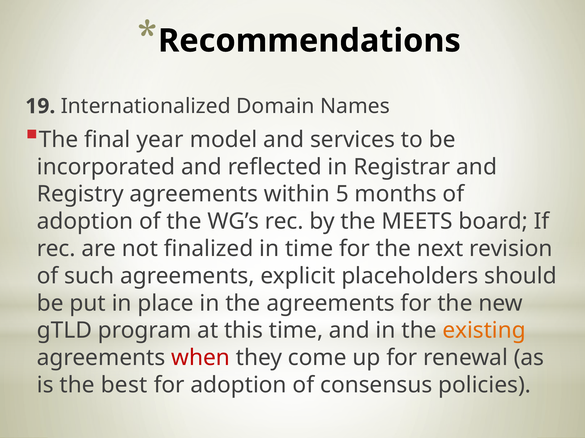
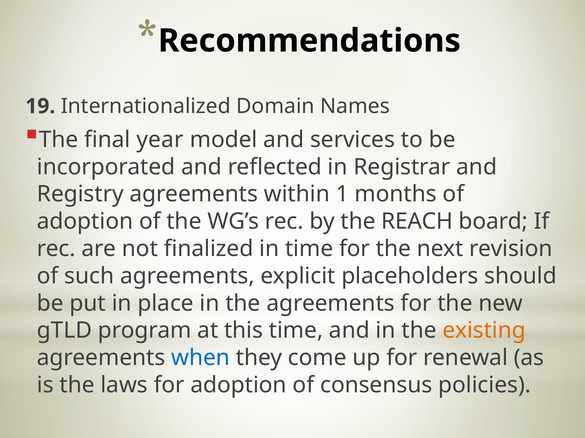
5: 5 -> 1 (342, 194)
MEETS: MEETS -> REACH (417, 222)
when colour: red -> blue (201, 358)
best: best -> laws (124, 386)
